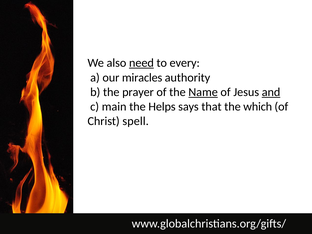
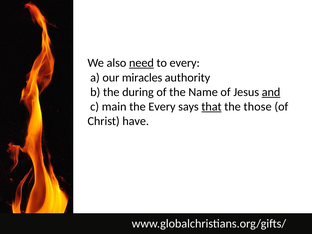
prayer: prayer -> during (138, 92)
Name underline: present -> none (203, 92)
the Helps: Helps -> Every (162, 107)
that underline: none -> present (211, 107)
which: which -> those (258, 107)
spell: spell -> have (136, 121)
